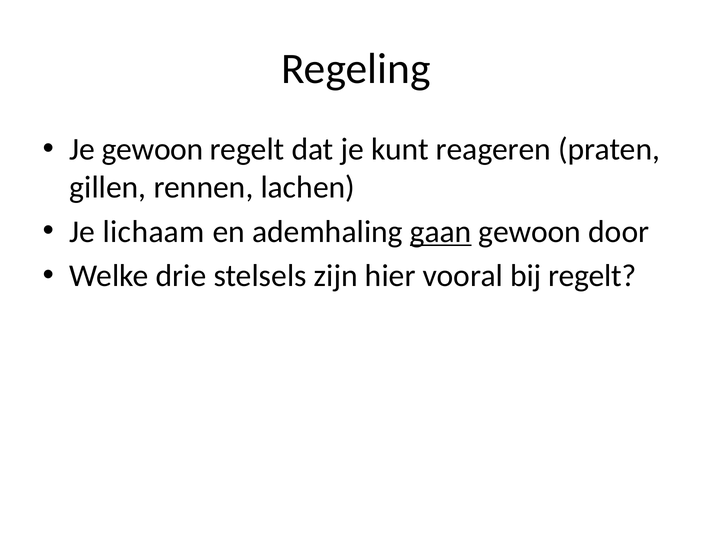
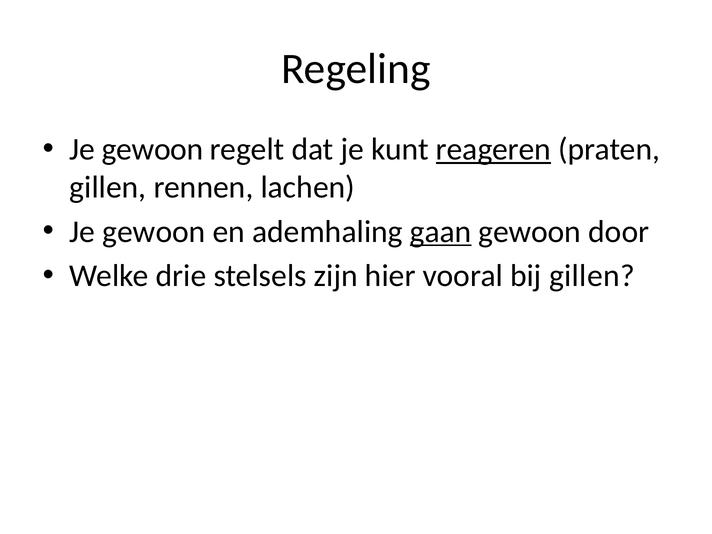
reageren underline: none -> present (493, 149)
lichaam: lichaam -> gewoon (154, 232)
bij regelt: regelt -> gillen (592, 276)
